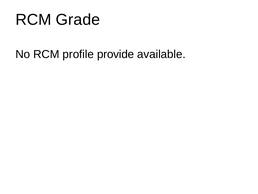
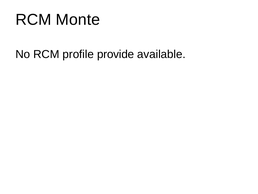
Grade: Grade -> Monte (78, 20)
